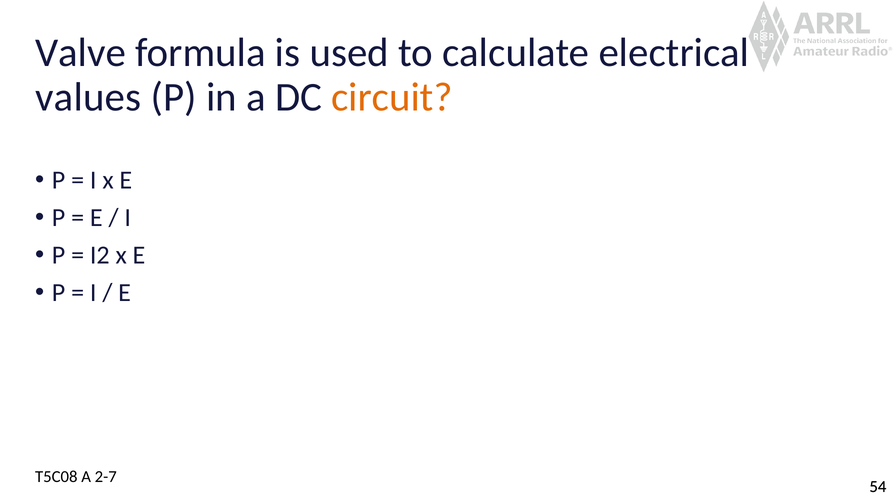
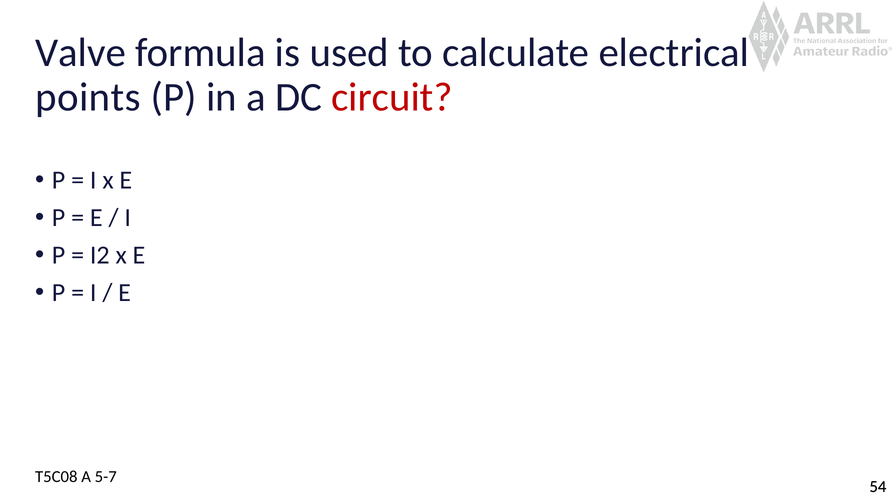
values: values -> points (88, 97)
circuit colour: orange -> red (392, 97)
2-7: 2-7 -> 5-7 (106, 477)
